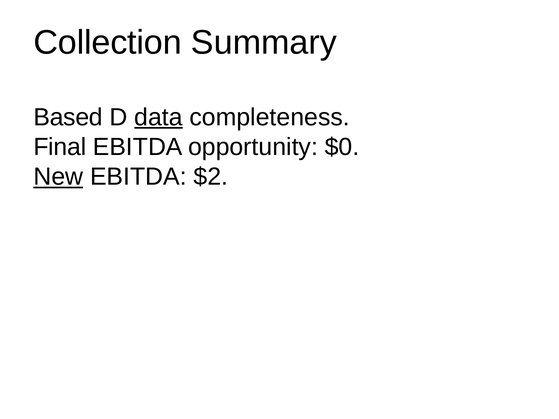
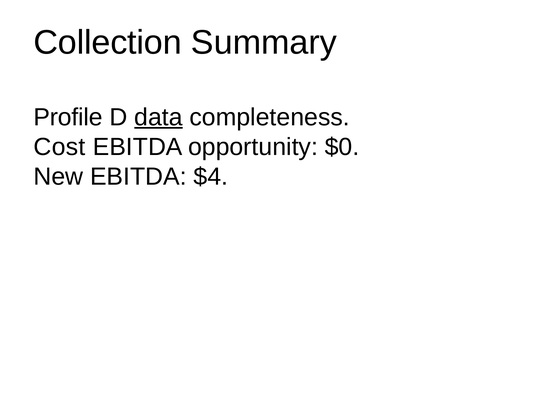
Based: Based -> Profile (68, 117)
Final: Final -> Cost (60, 147)
New underline: present -> none (58, 177)
$2: $2 -> $4 (211, 177)
